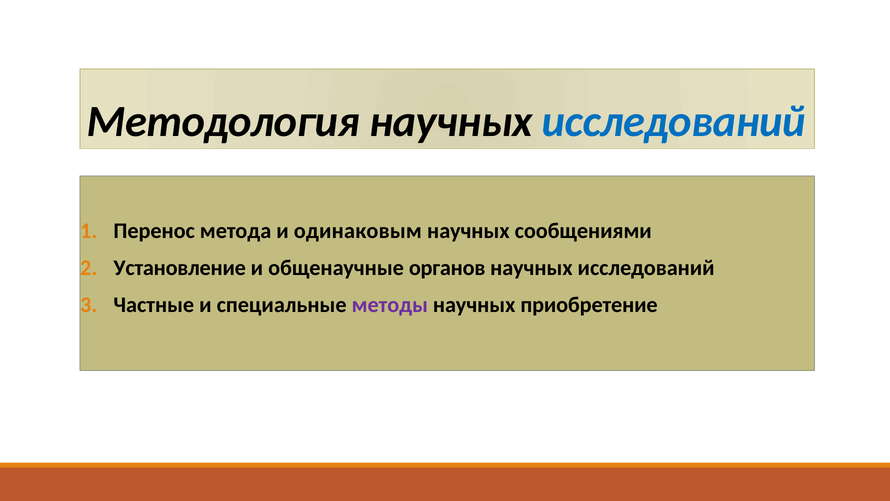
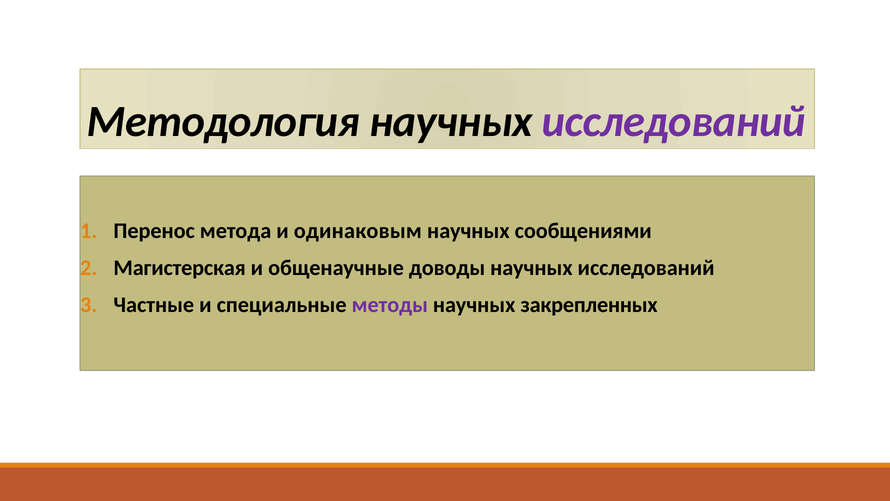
исследований colour: blue -> purple (674, 122)
Установление: Установление -> Магистерская (180, 268)
органов: органов -> доводы (447, 268)
приобретение: приобретение -> закрепленных (589, 305)
